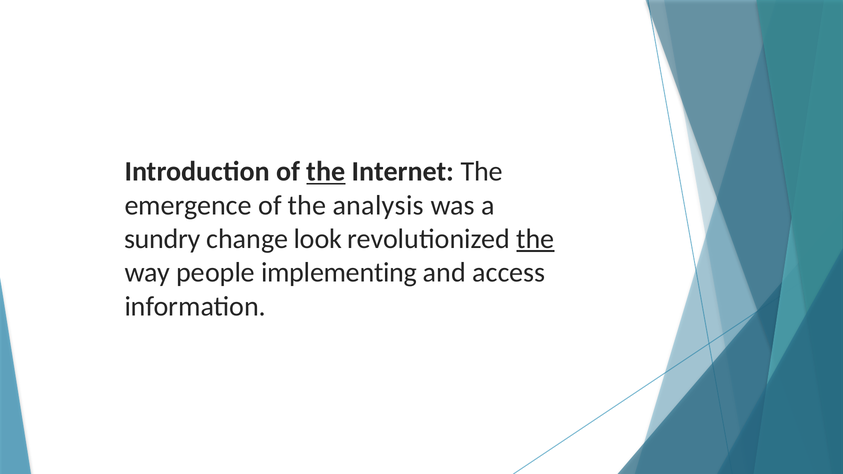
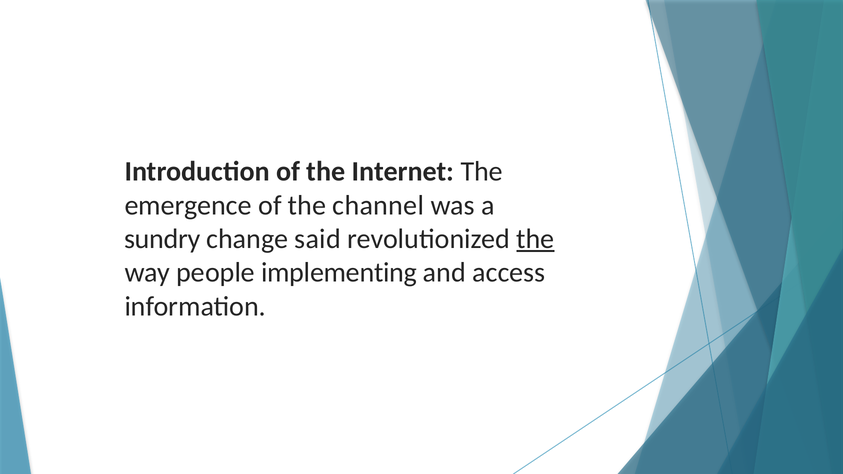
the underline: present -> none (326, 172)
analysis: analysis -> channel (378, 205)
look: look -> said (318, 239)
